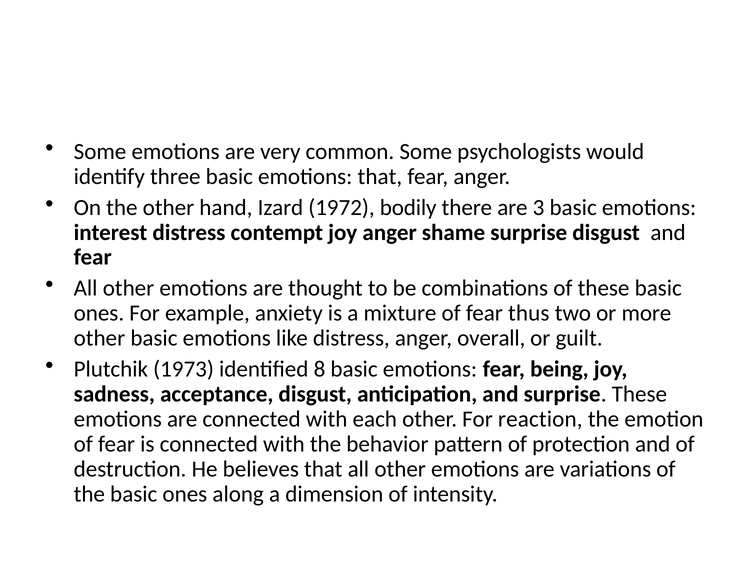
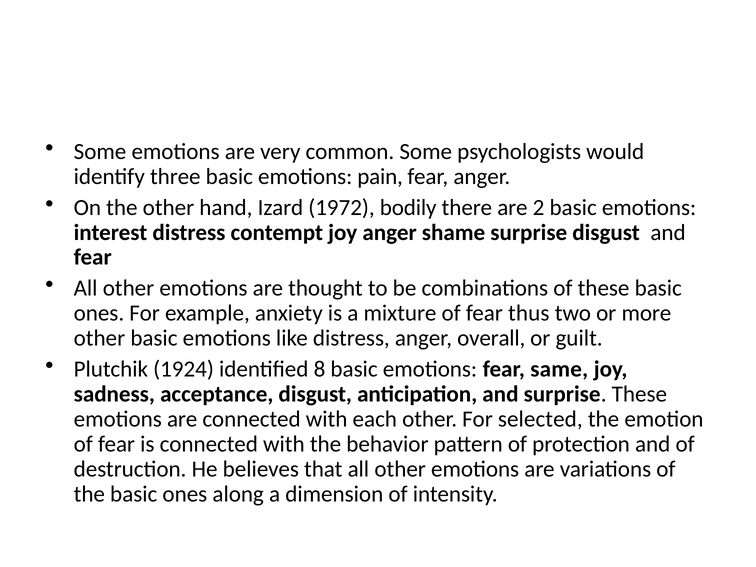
emotions that: that -> pain (380, 176)
3: 3 -> 2 (539, 207)
1973: 1973 -> 1924 (184, 369)
being: being -> same (559, 369)
reaction: reaction -> selected (540, 419)
